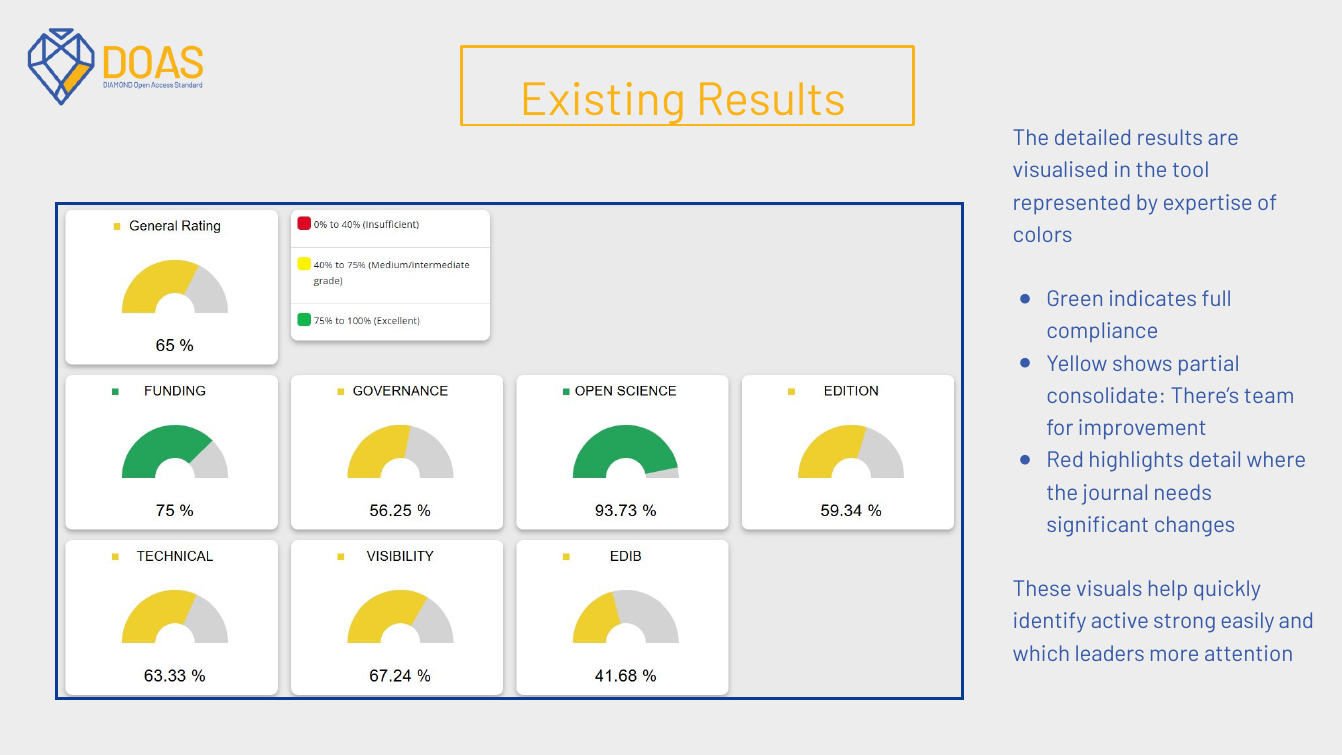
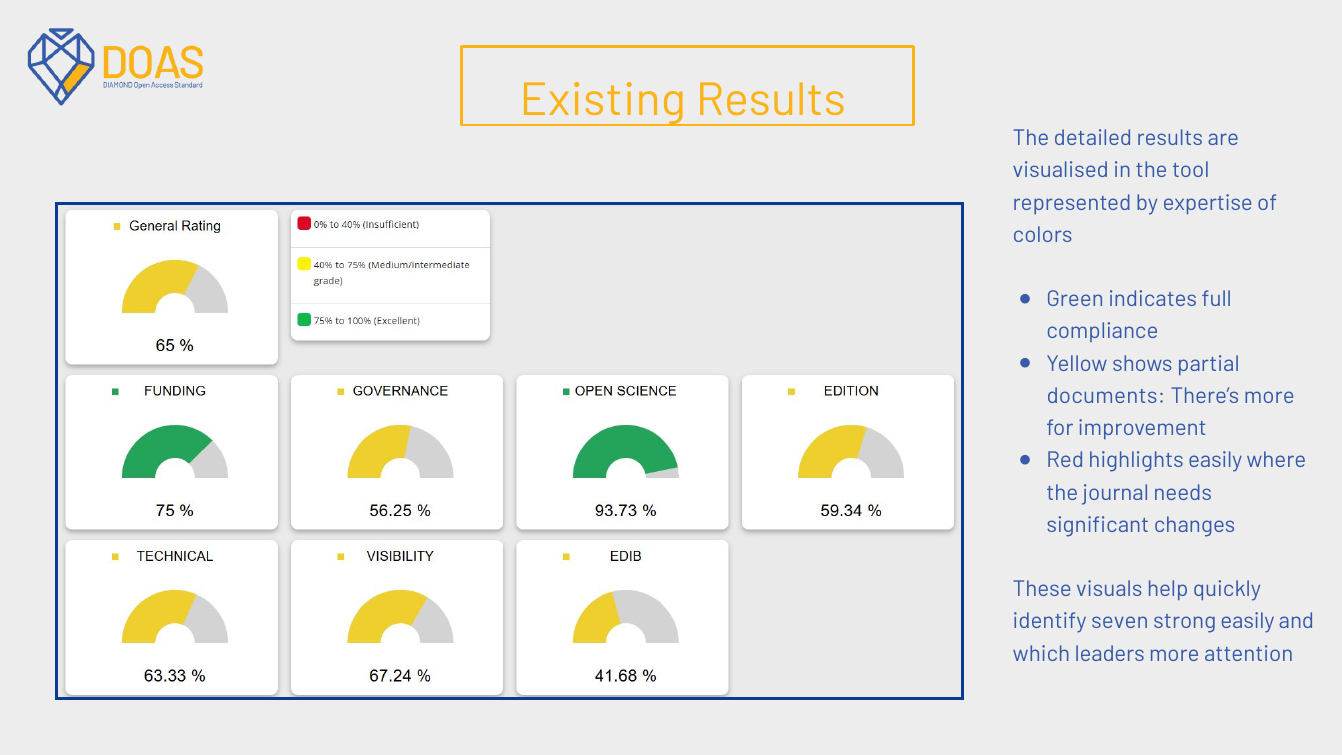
consolidate: consolidate -> documents (1106, 396)
There’s team: team -> more (1269, 396)
highlights detail: detail -> easily (1215, 460)
active: active -> seven (1120, 621)
